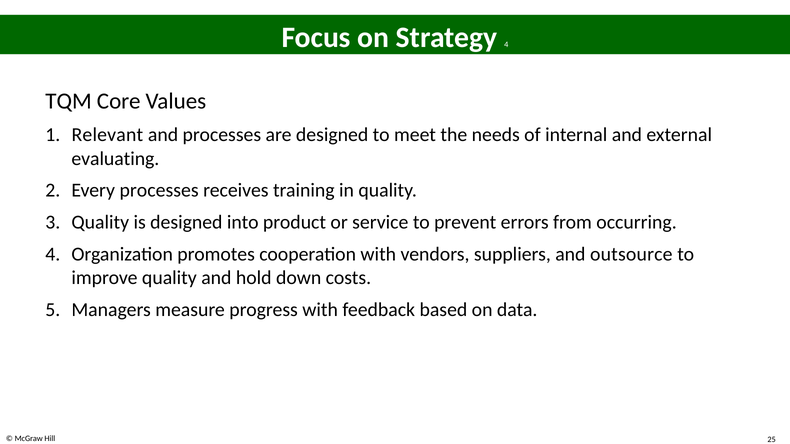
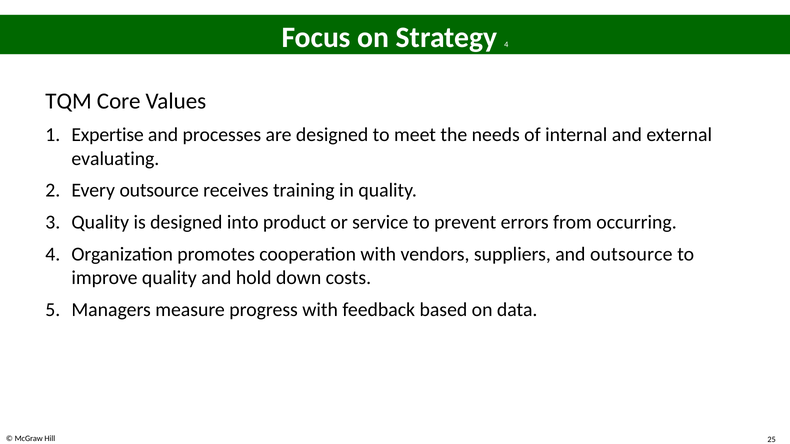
Relevant: Relevant -> Expertise (108, 135)
Every processes: processes -> outsource (159, 191)
